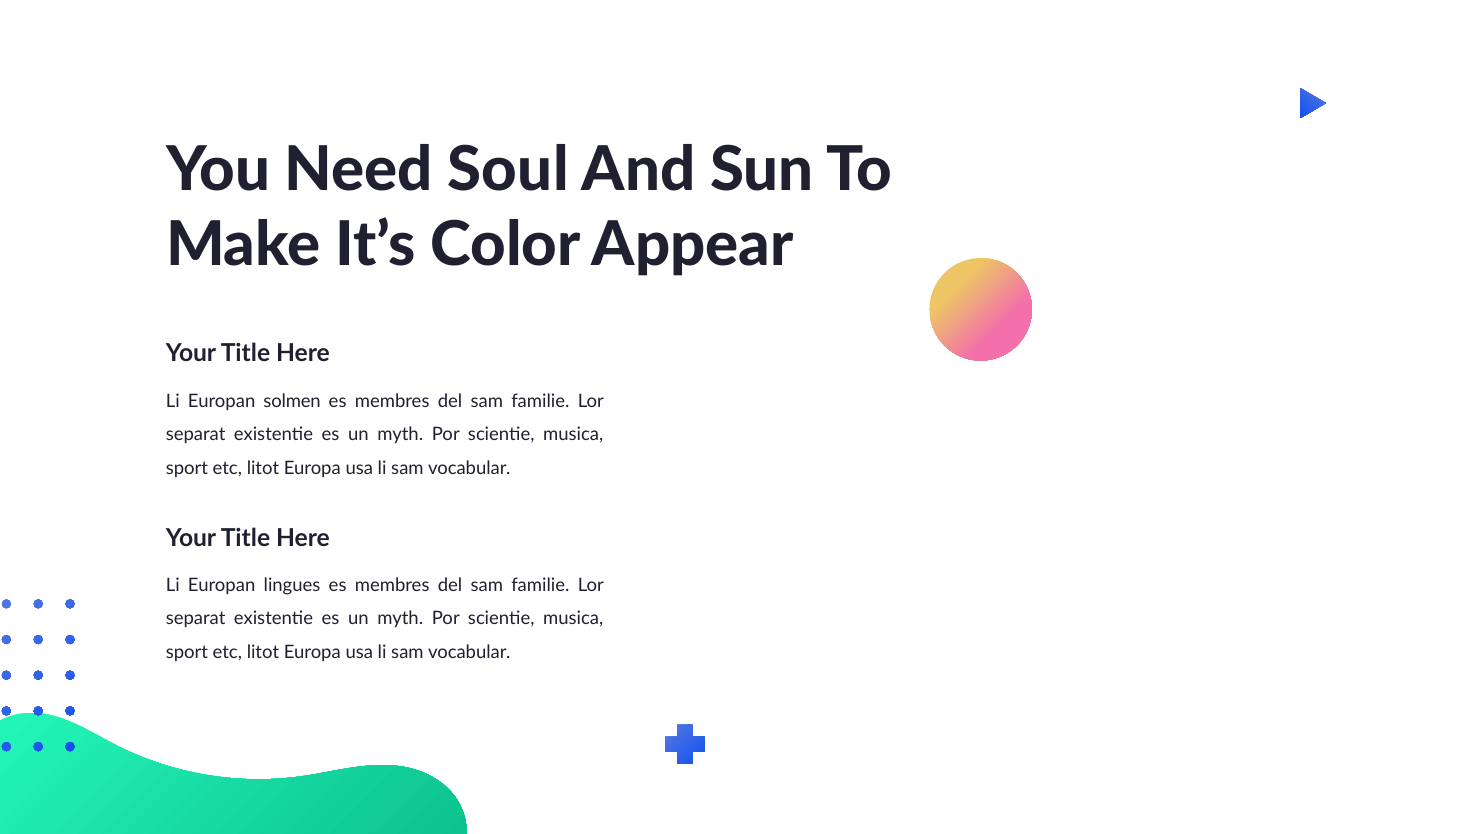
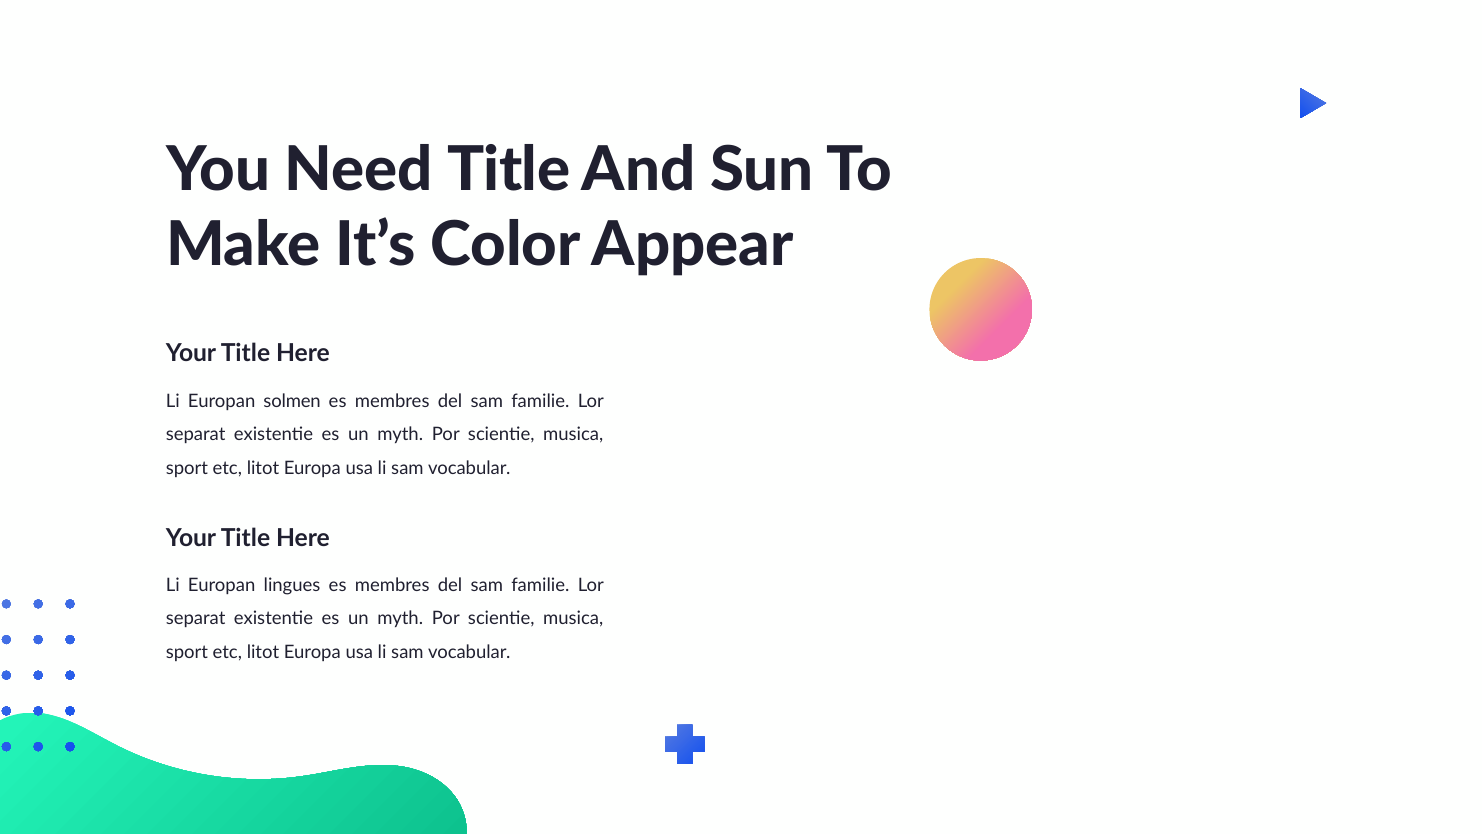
Need Soul: Soul -> Title (509, 171)
